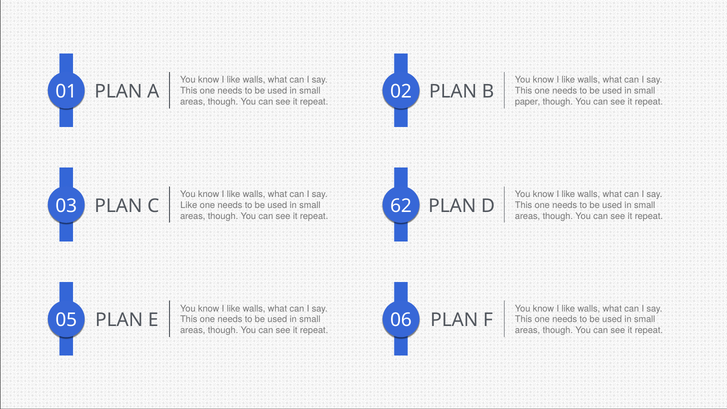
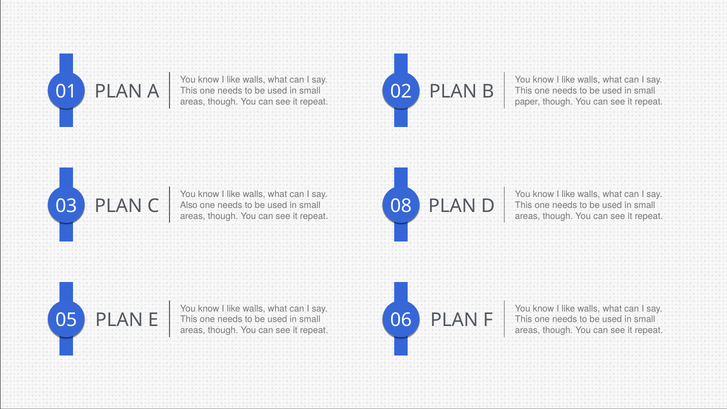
Like: Like -> Also (189, 205)
62: 62 -> 08 (401, 206)
